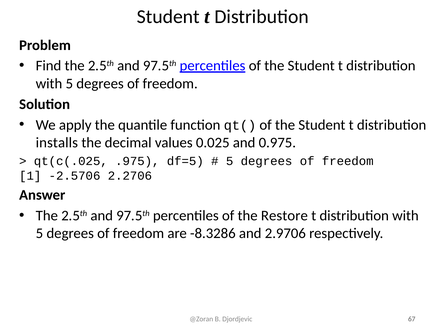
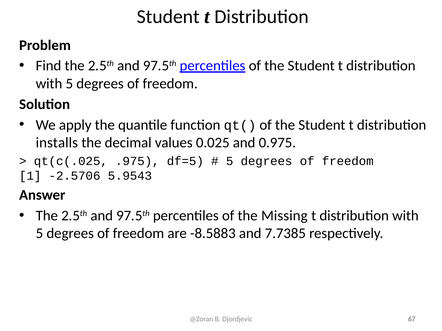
2.2706: 2.2706 -> 5.9543 (130, 176)
Restore: Restore -> Missing (284, 216)
-8.3286: -8.3286 -> -8.5883 (213, 234)
2.9706: 2.9706 -> 7.7385 (285, 234)
